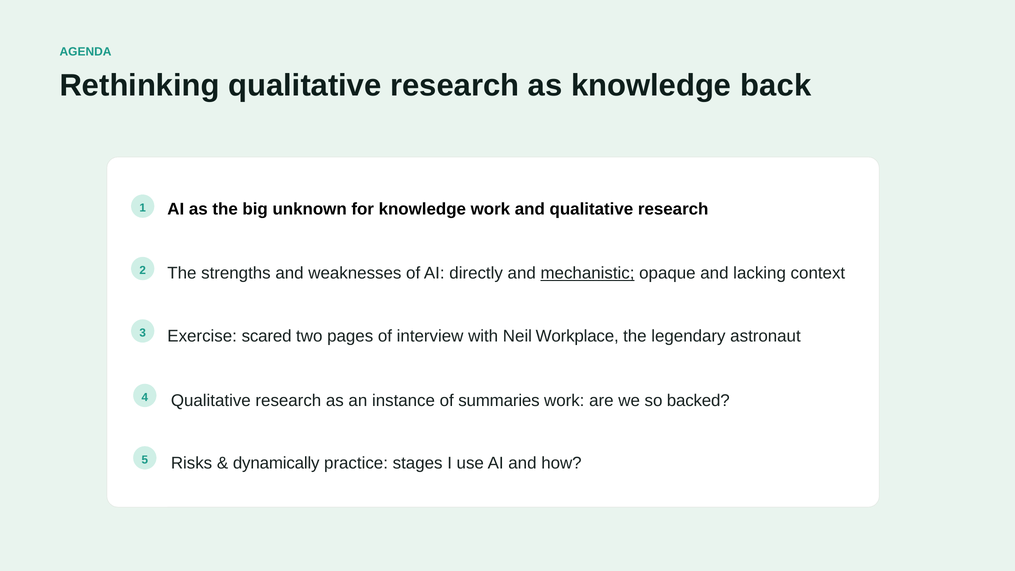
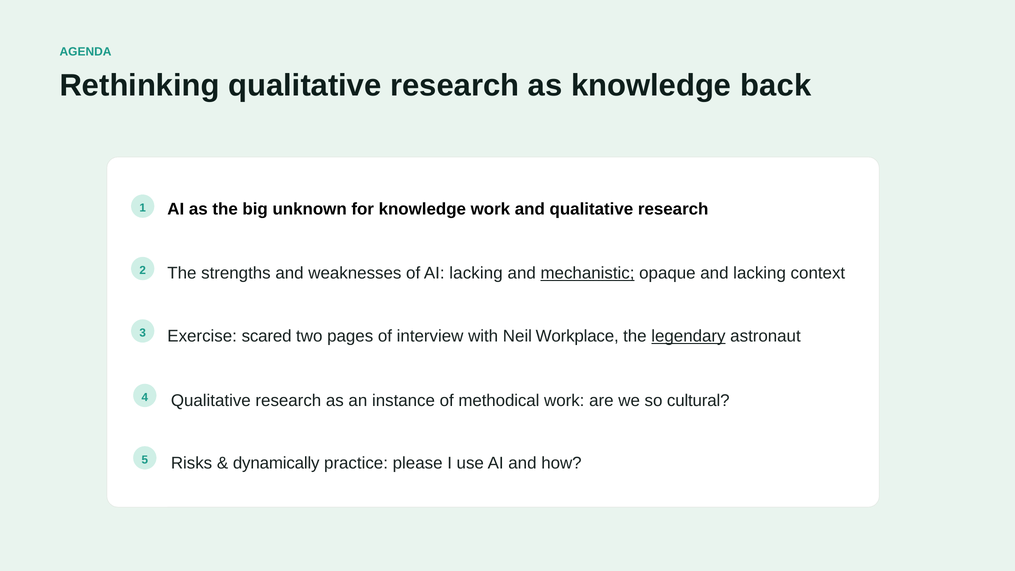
AI directly: directly -> lacking (476, 273)
legendary underline: none -> present (688, 336)
summaries: summaries -> methodical (499, 401)
backed: backed -> cultural (698, 401)
stages: stages -> please (418, 463)
